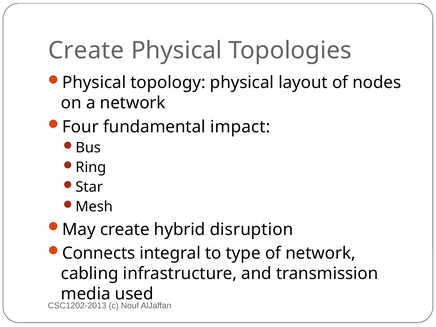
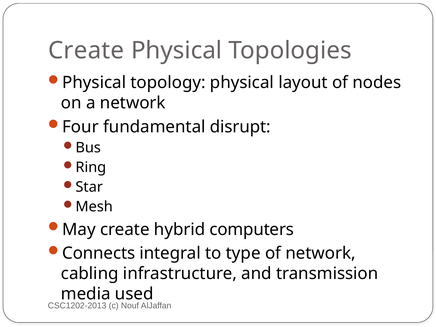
impact: impact -> disrupt (240, 127)
disruption: disruption -> computers (252, 229)
